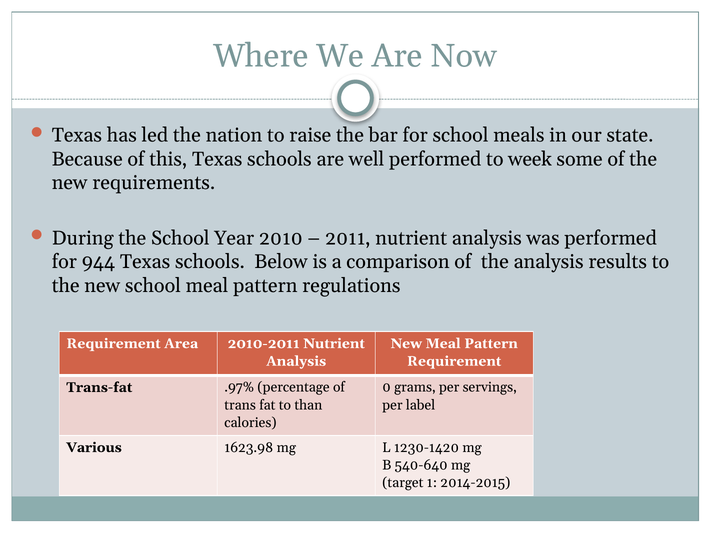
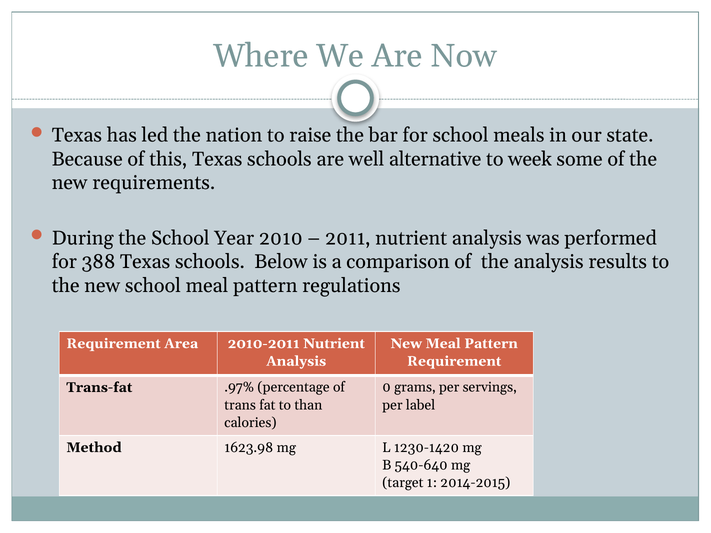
well performed: performed -> alternative (435, 159)
944: 944 -> 388 (99, 262)
Various: Various -> Method (94, 448)
